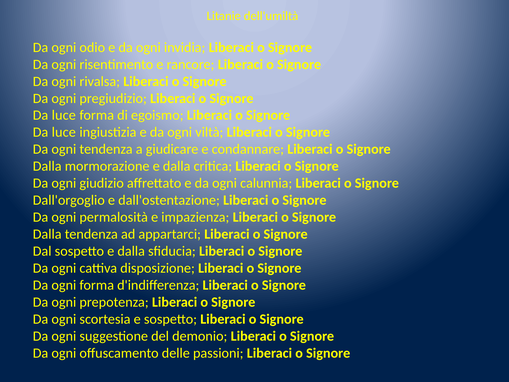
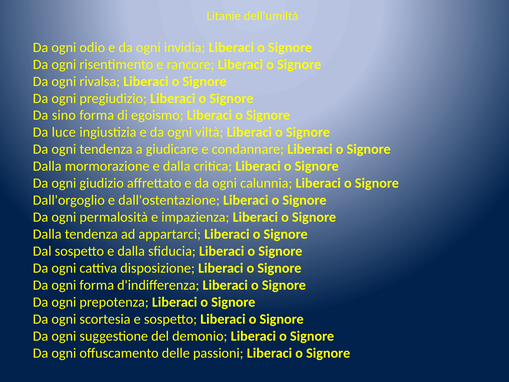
luce: luce -> sino (64, 115)
